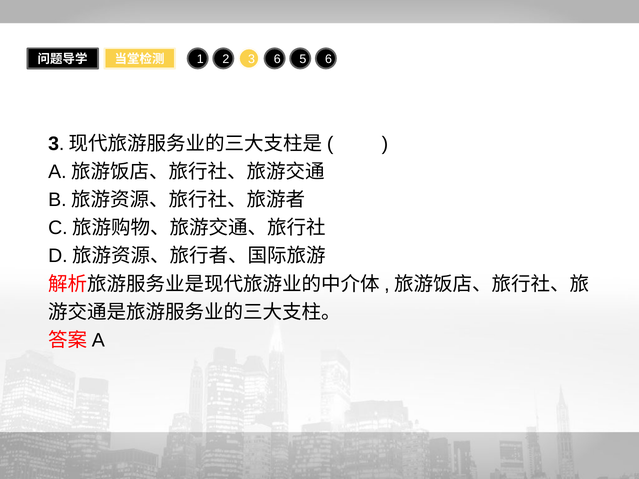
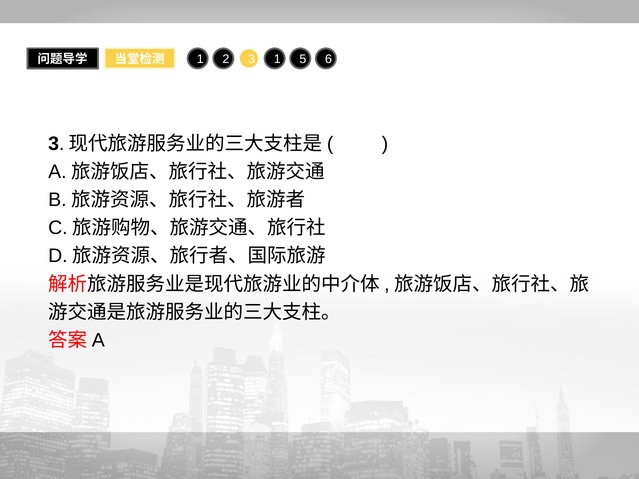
3 6: 6 -> 1 (277, 59)
